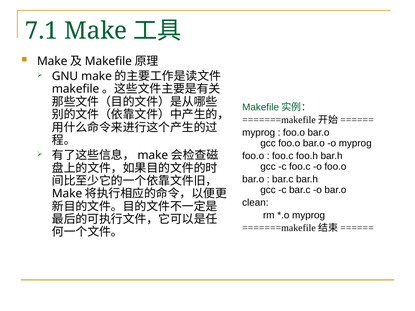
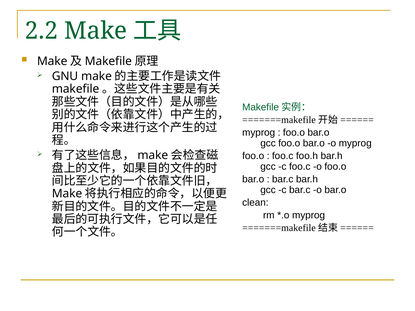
7.1: 7.1 -> 2.2 (41, 31)
